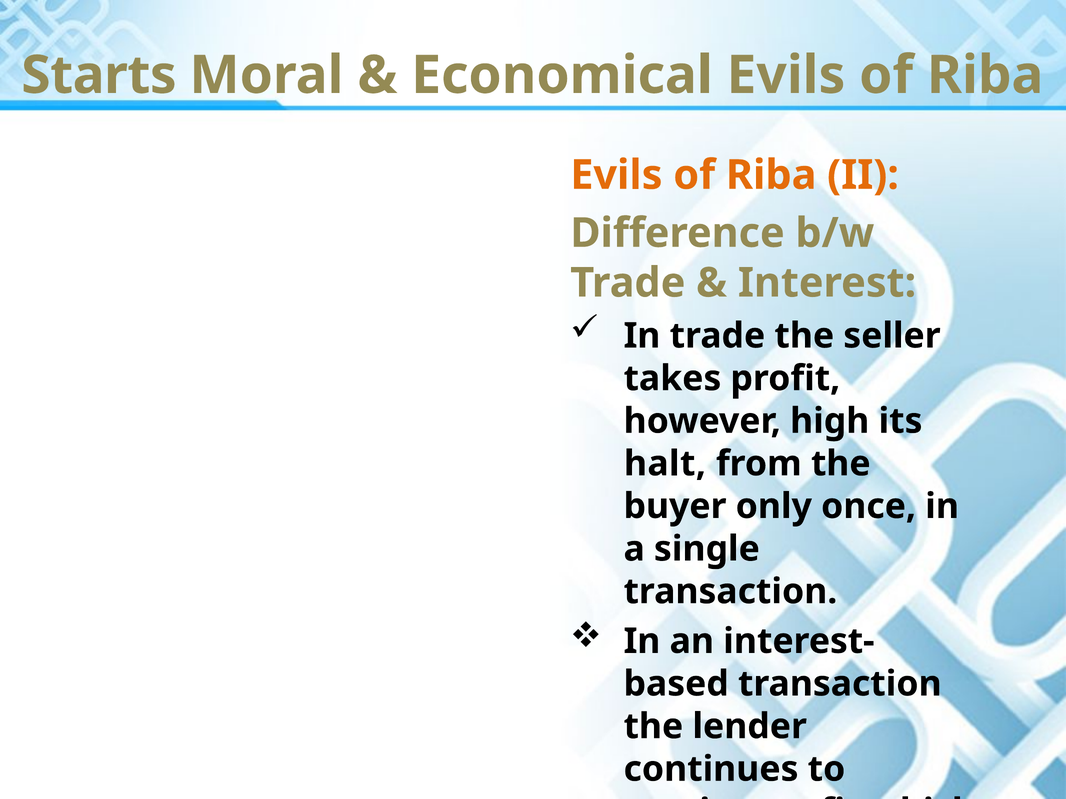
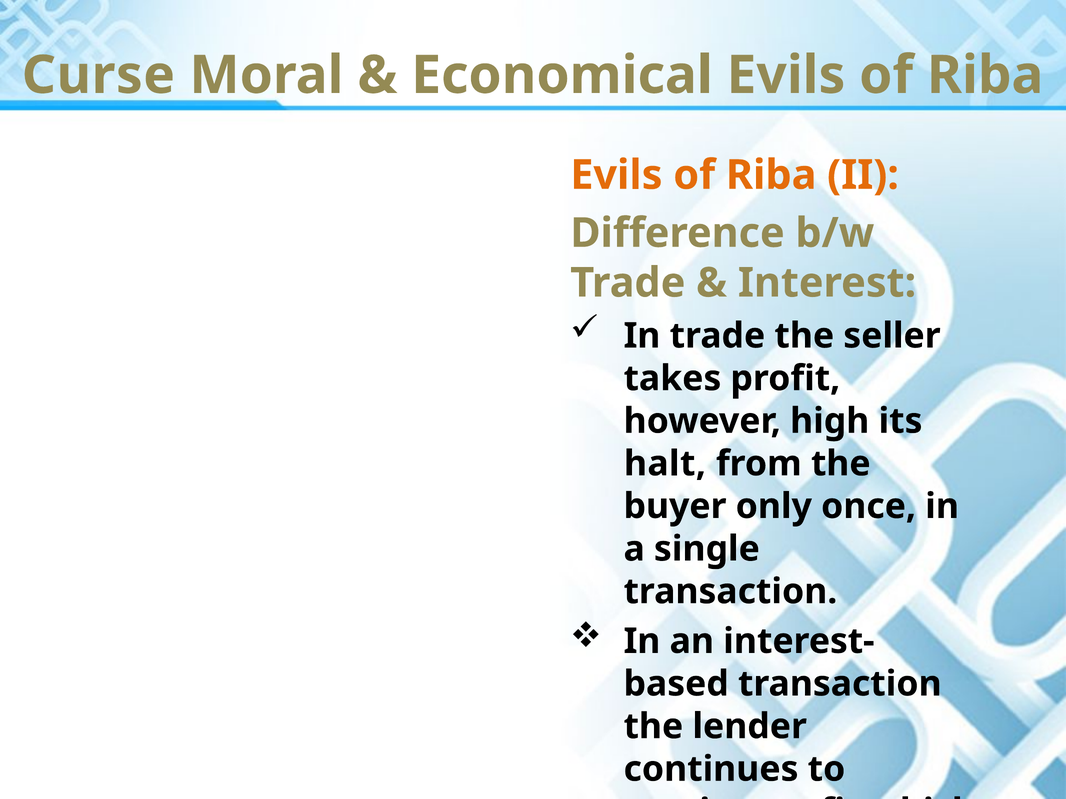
Starts: Starts -> Curse (98, 75)
